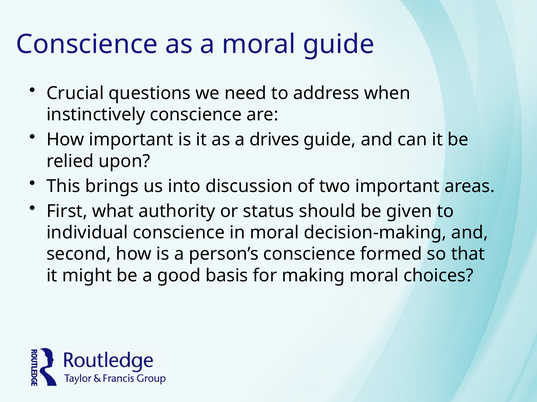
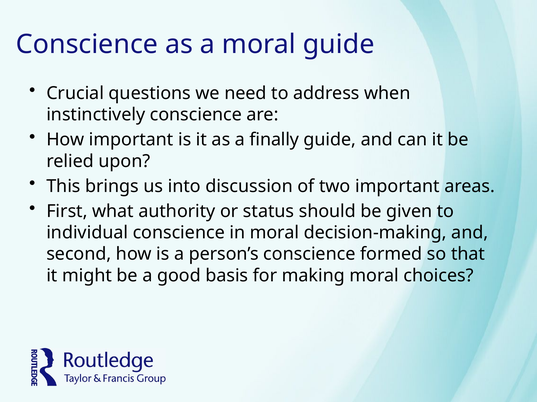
drives: drives -> finally (274, 140)
